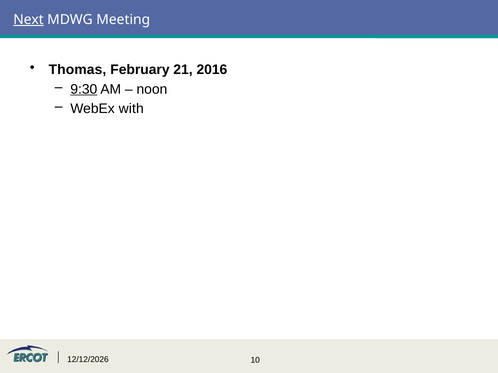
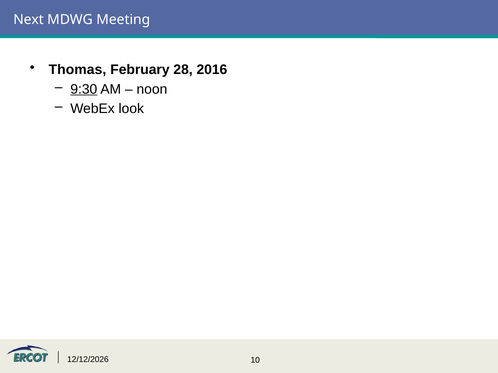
Next underline: present -> none (28, 20)
21: 21 -> 28 (183, 70)
with: with -> look (131, 109)
